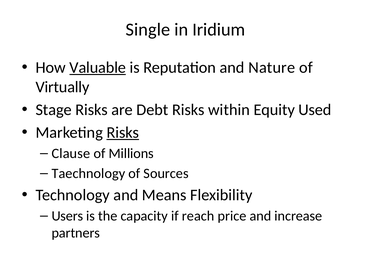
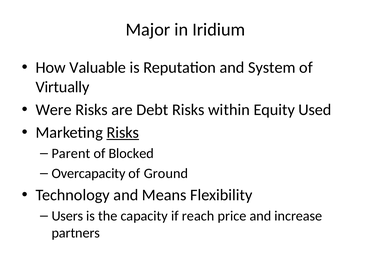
Single: Single -> Major (148, 30)
Valuable underline: present -> none (98, 67)
Nature: Nature -> System (272, 67)
Stage: Stage -> Were (54, 110)
Clause: Clause -> Parent (71, 153)
Millions: Millions -> Blocked (131, 153)
Taechnology: Taechnology -> Overcapacity (88, 173)
Sources: Sources -> Ground (166, 173)
